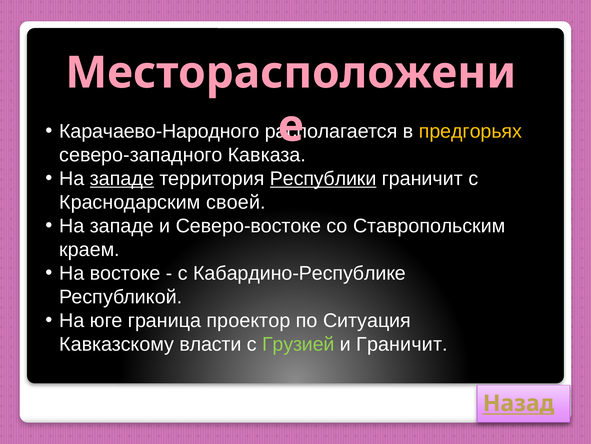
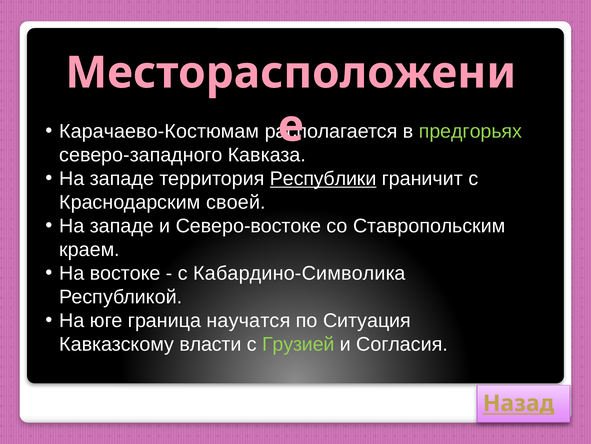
Карачаево-Народного: Карачаево-Народного -> Карачаево-Костюмам (159, 131)
предгорьях colour: yellow -> light green (470, 131)
западе underline: present -> none (122, 178)
Кабардино-Республике: Кабардино-Республике -> Кабардино-Символика (299, 273)
проектор: проектор -> научатся (248, 320)
и Граничит: Граничит -> Согласия (402, 344)
